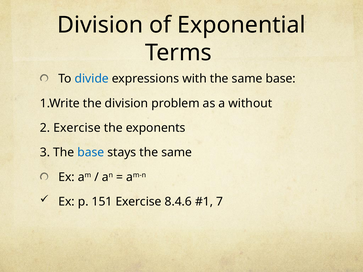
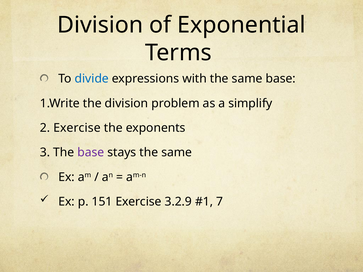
without: without -> simplify (250, 103)
base colour: blue -> purple (91, 153)
8.4.6: 8.4.6 -> 3.2.9 (178, 202)
